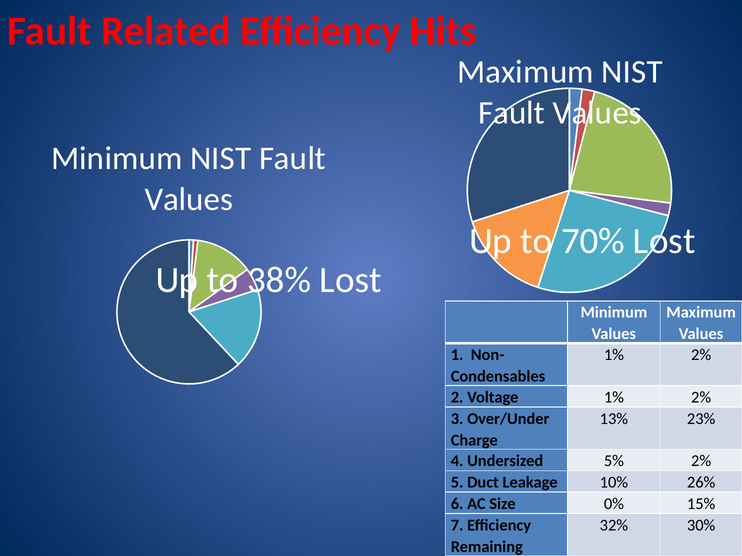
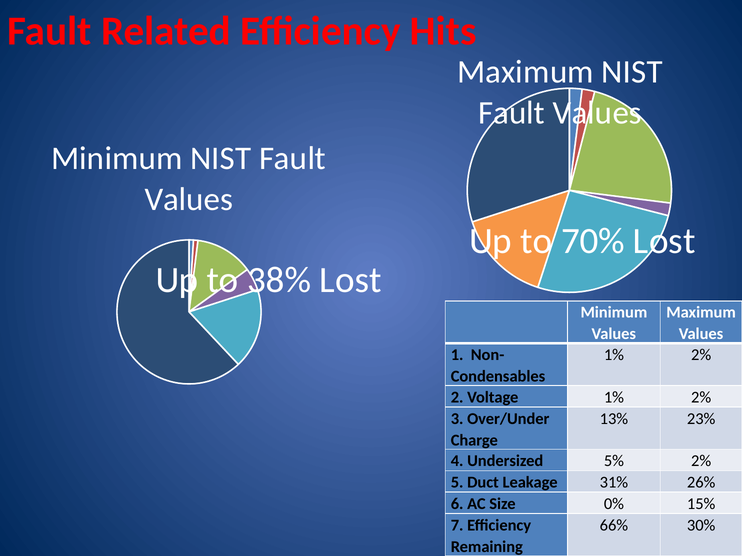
10%: 10% -> 31% (614, 483)
32%: 32% -> 66% (614, 526)
